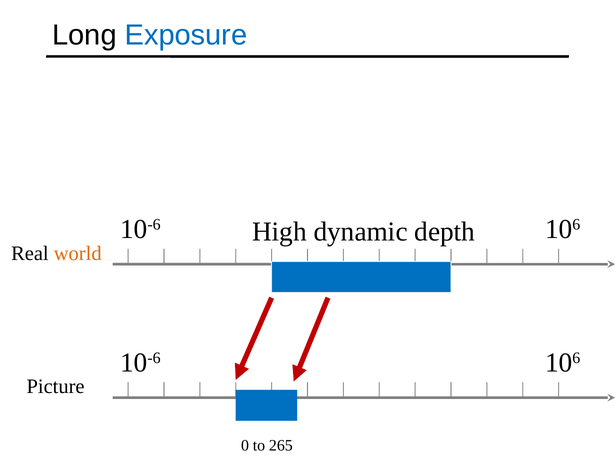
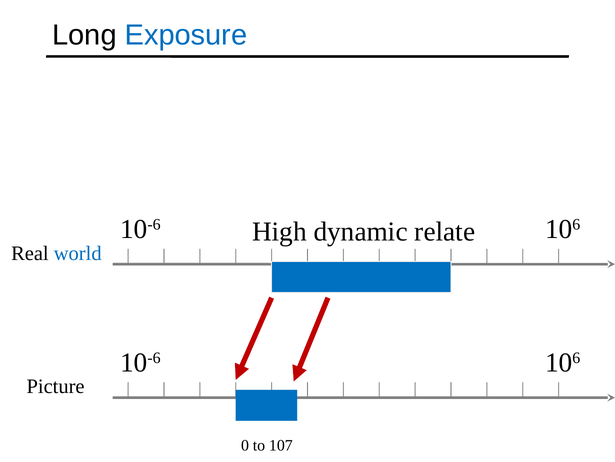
depth: depth -> relate (445, 231)
world colour: orange -> blue (78, 253)
265: 265 -> 107 (281, 445)
